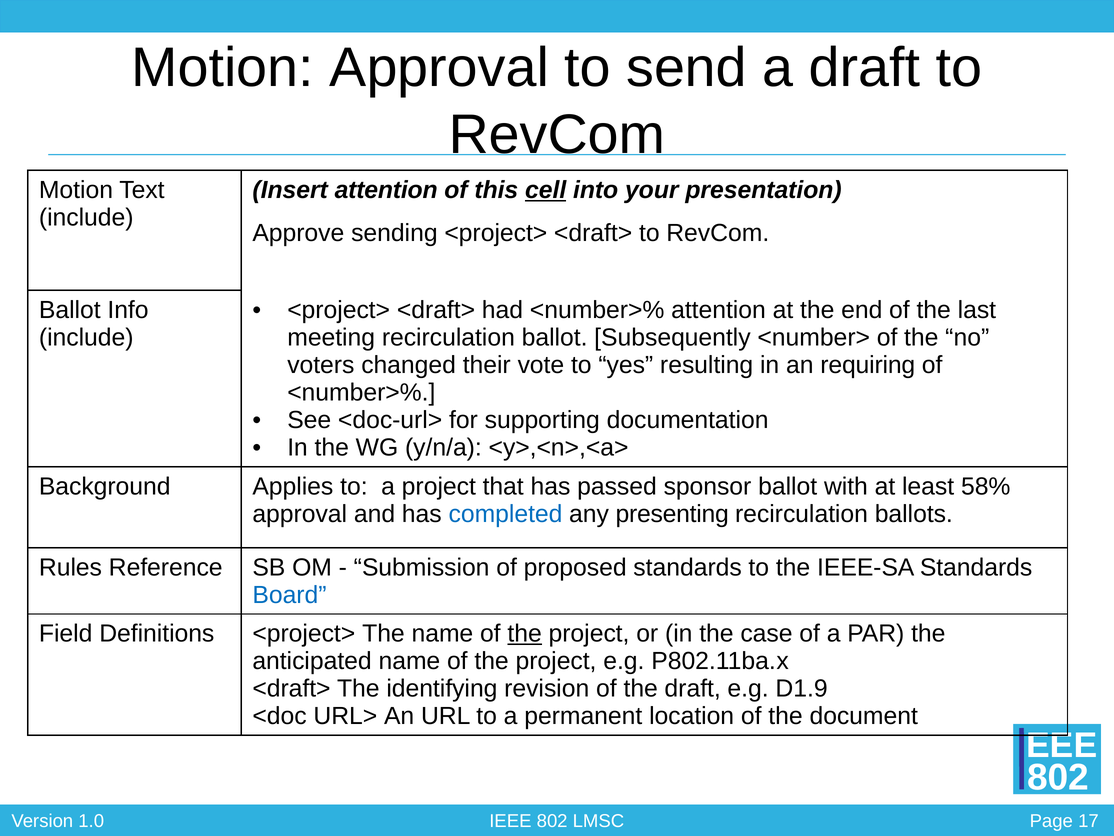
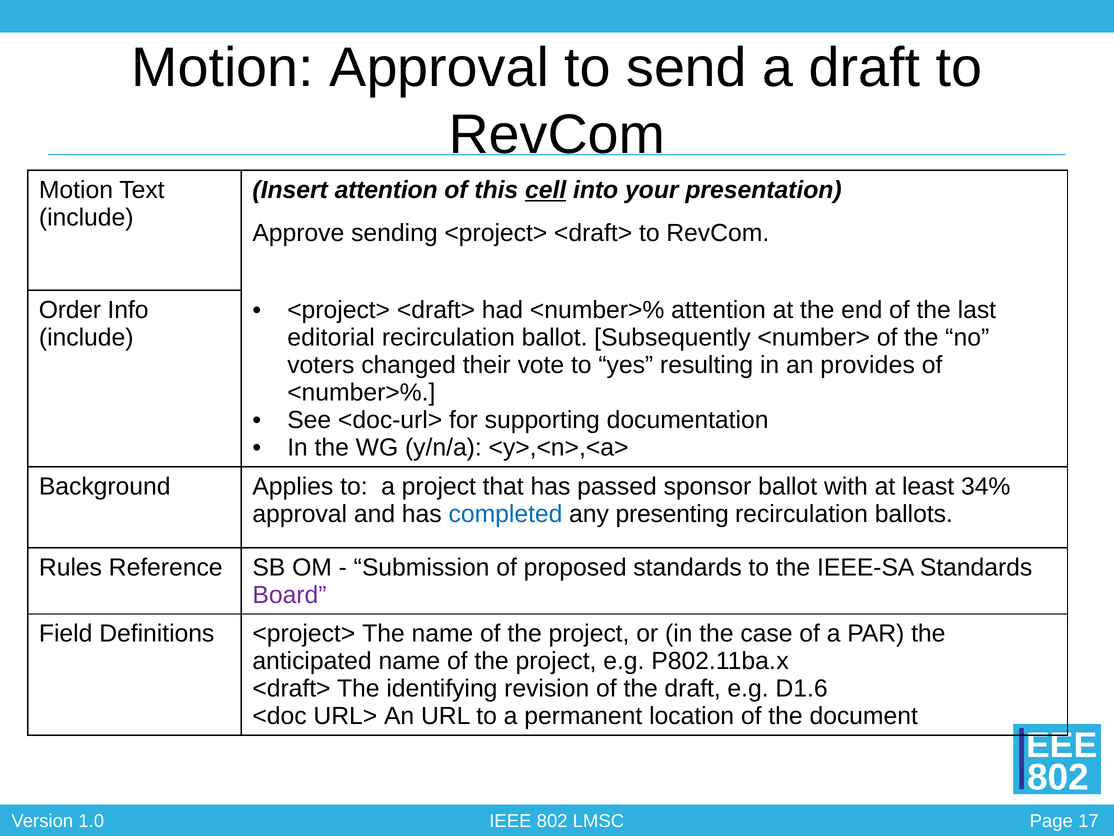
Ballot: Ballot -> Order (70, 310)
meeting: meeting -> editorial (331, 337)
requiring: requiring -> provides (868, 365)
58%: 58% -> 34% (986, 486)
Board colour: blue -> purple (289, 595)
the underline: present -> none (525, 633)
D1.9: D1.9 -> D1.6 (802, 688)
